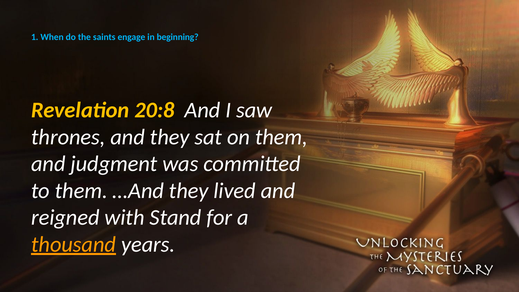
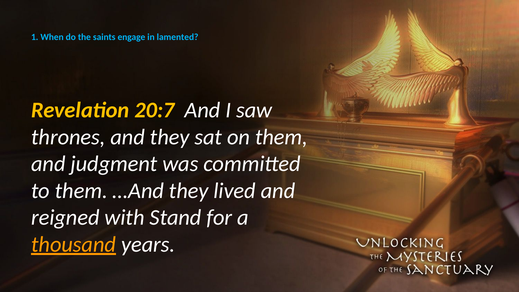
beginning: beginning -> lamented (178, 37)
20:8: 20:8 -> 20:7 (154, 110)
